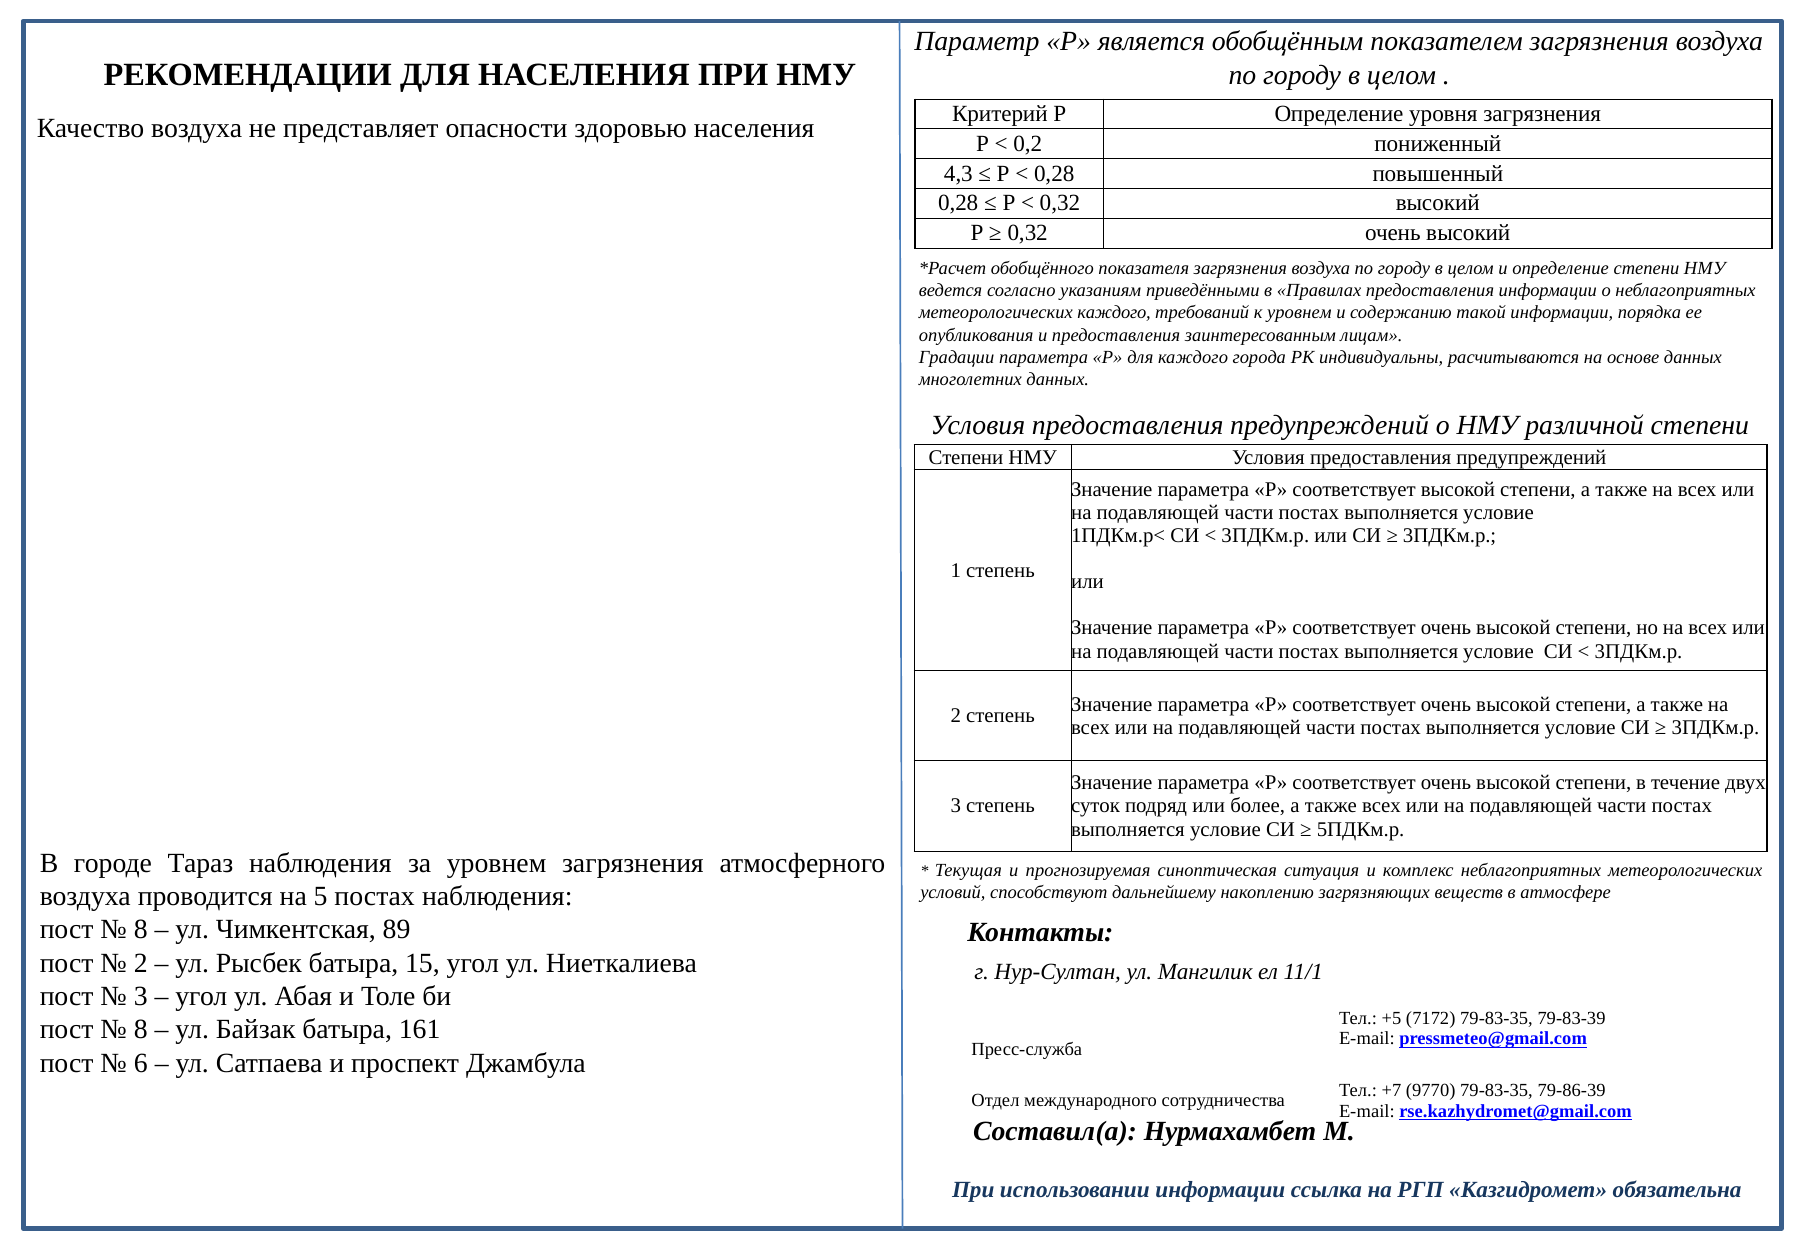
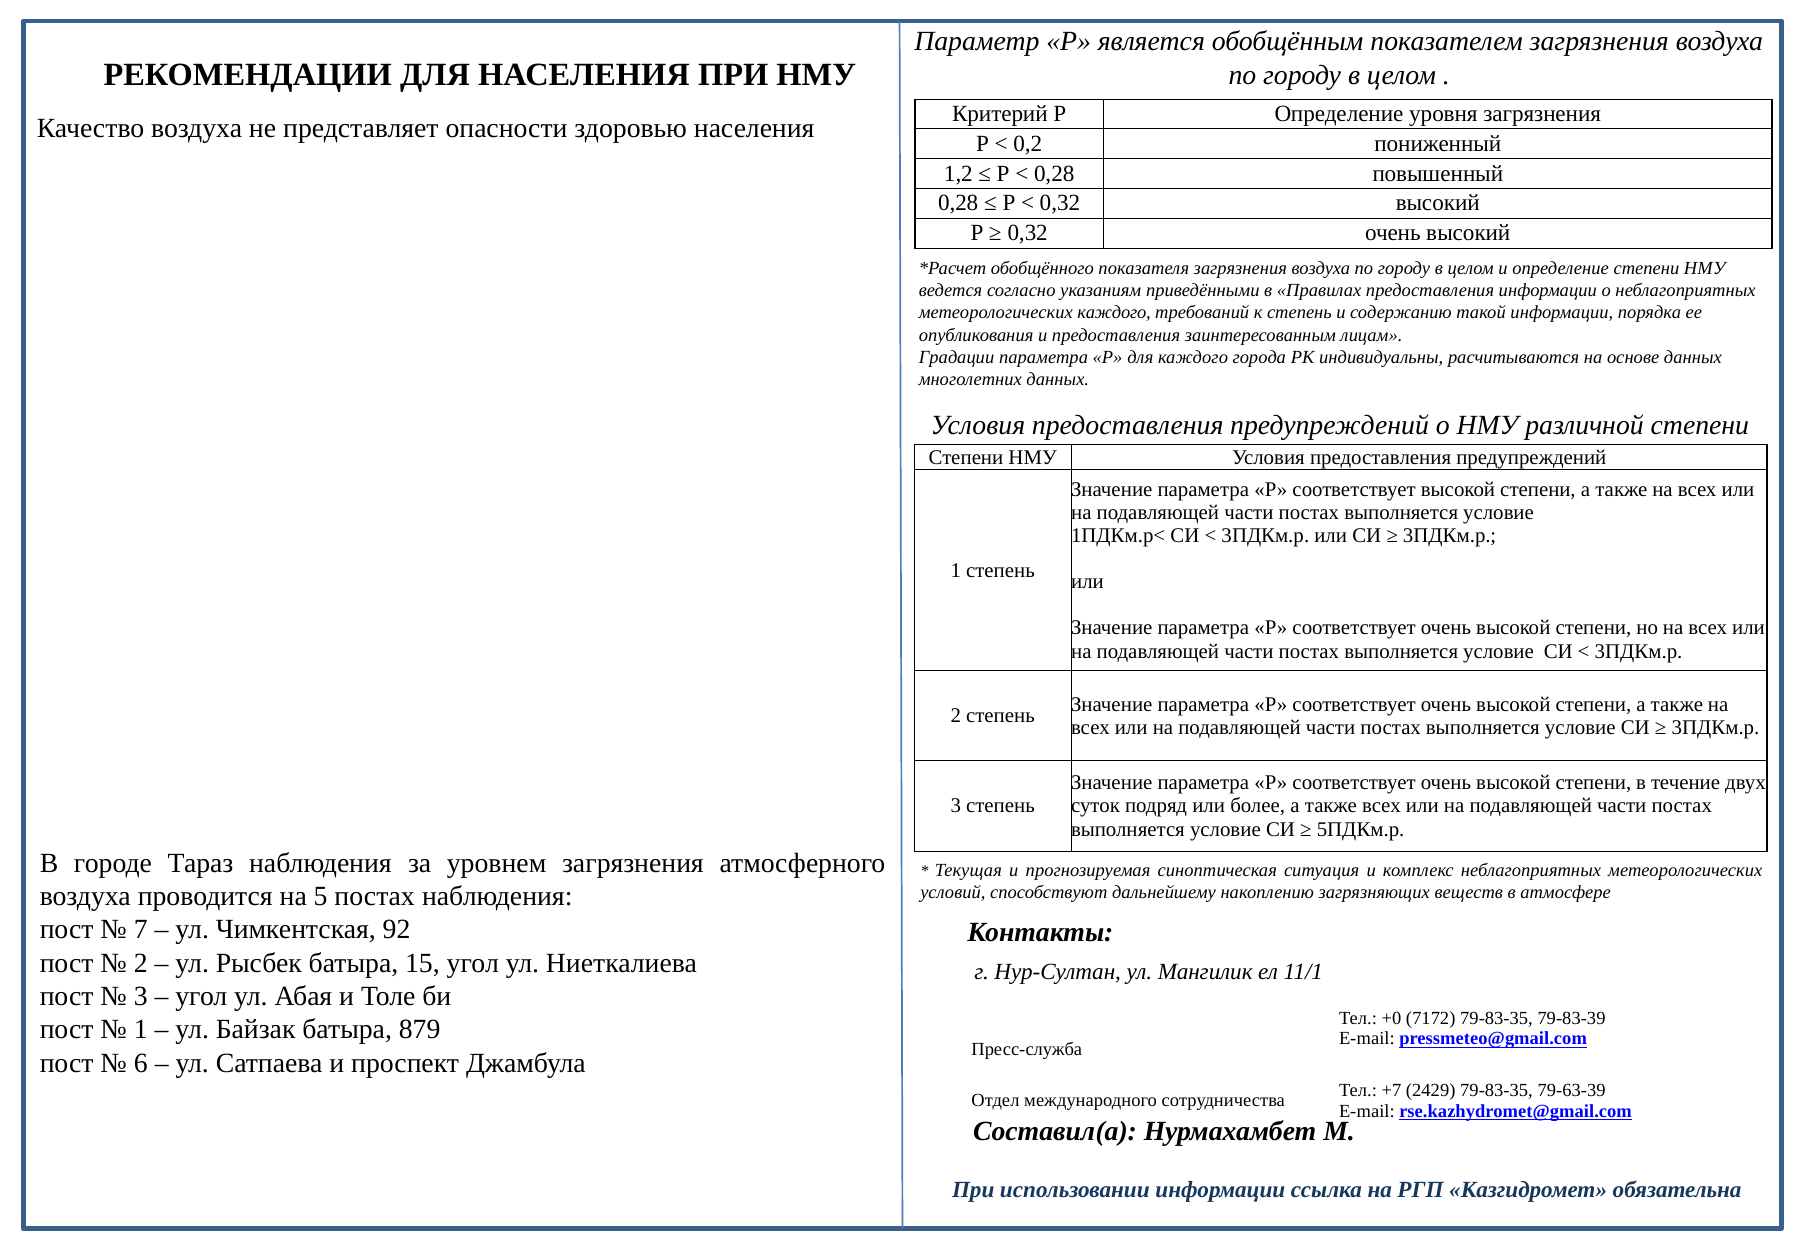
4,3: 4,3 -> 1,2 (958, 173)
к уровнем: уровнем -> степень (1299, 313)
8: 8 -> 7 (141, 929)
89: 89 -> 92 (397, 929)
+5: +5 -> +0 (1391, 1018)
8: 8 -> 1 (141, 1029)
161: 161 -> 879 (420, 1029)
9770: 9770 -> 2429 (1431, 1090)
79-86-39: 79-86-39 -> 79-63-39 (1572, 1090)
